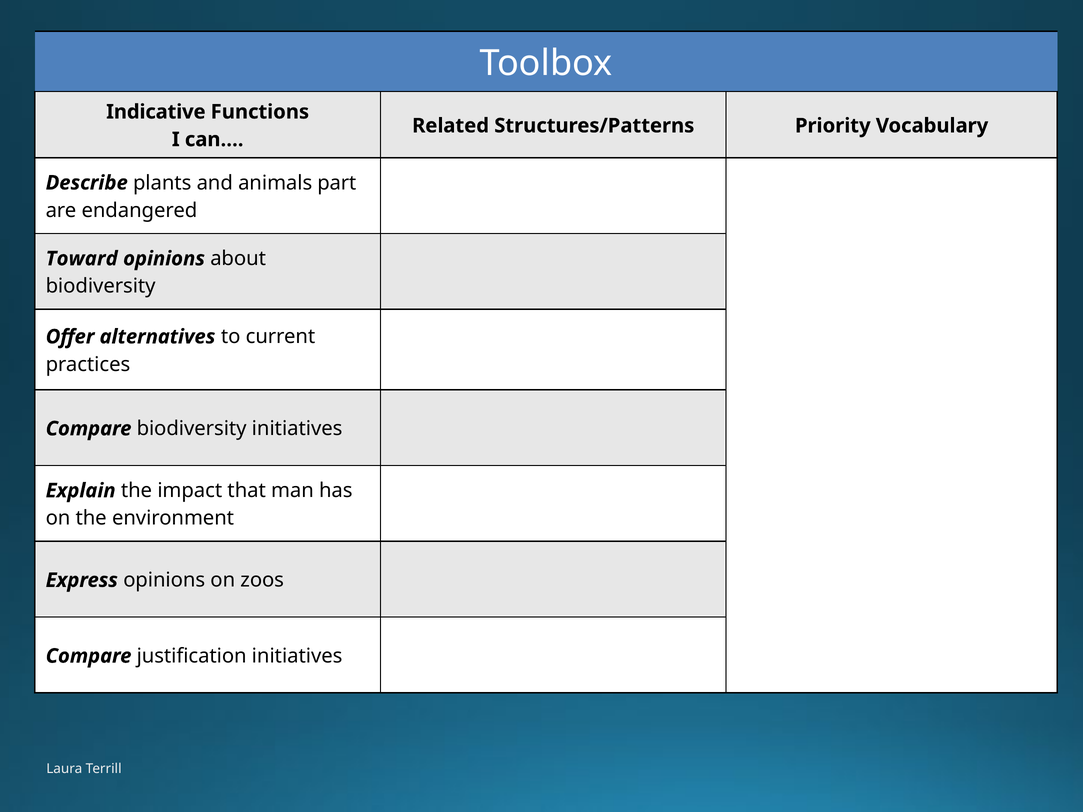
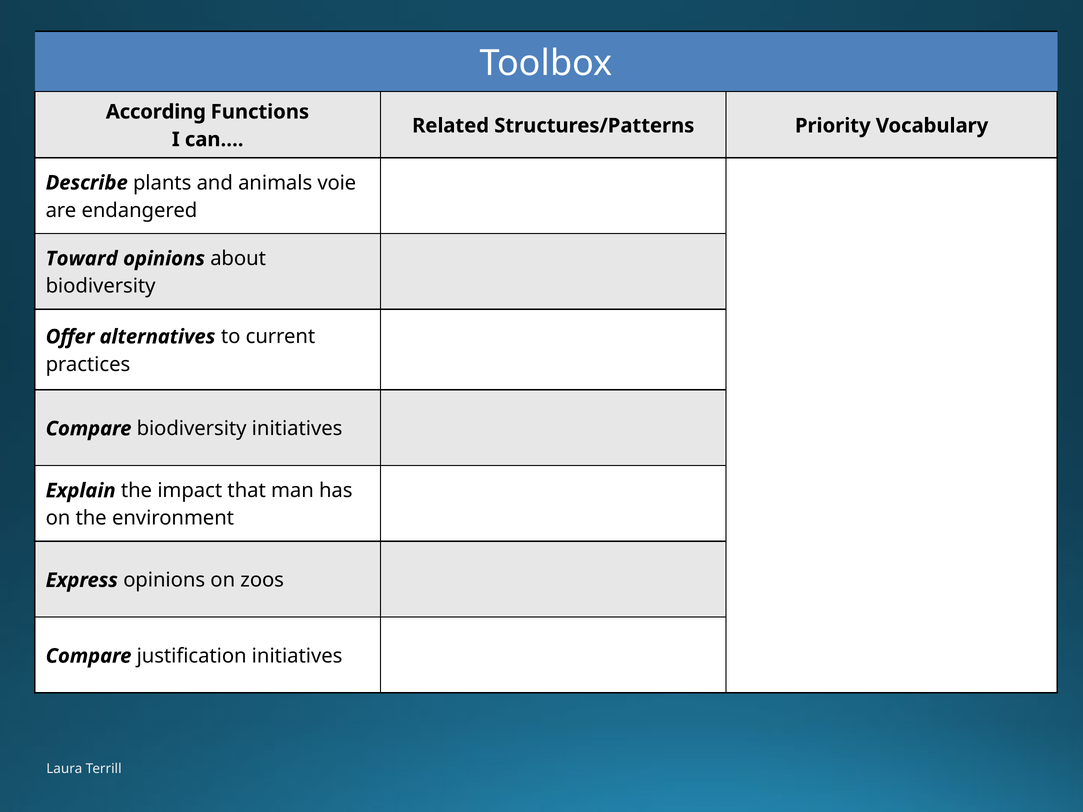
Indicative: Indicative -> According (156, 112)
part: part -> voie (337, 183)
